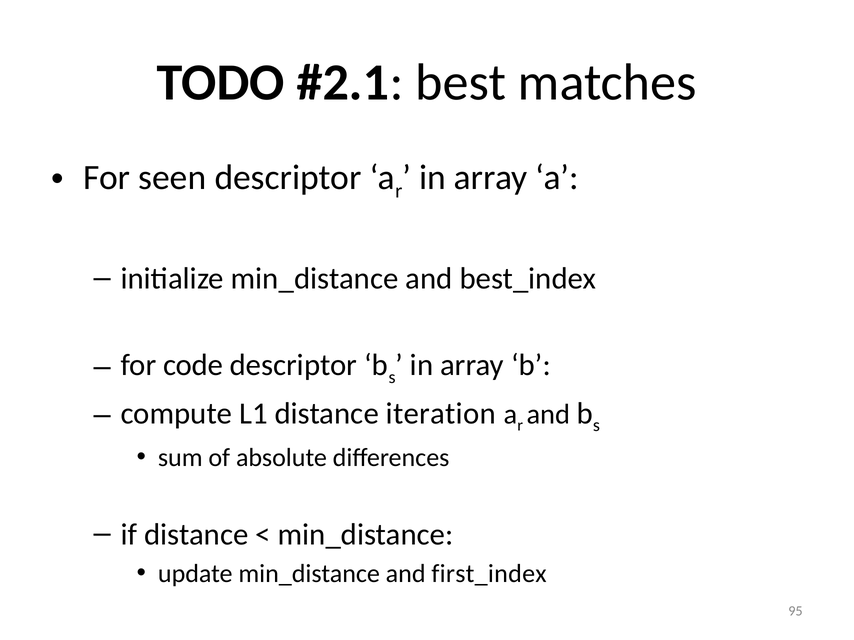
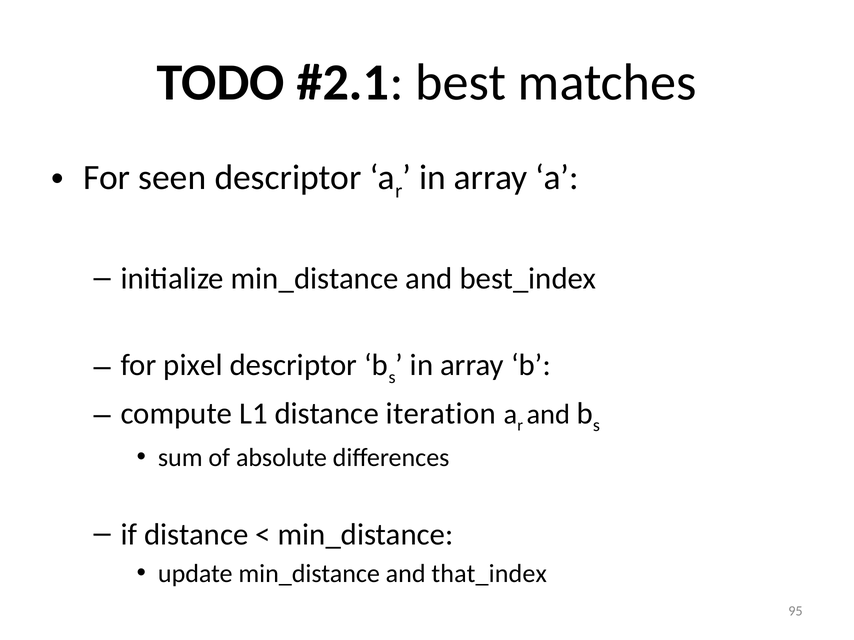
code: code -> pixel (193, 365)
first_index: first_index -> that_index (489, 574)
